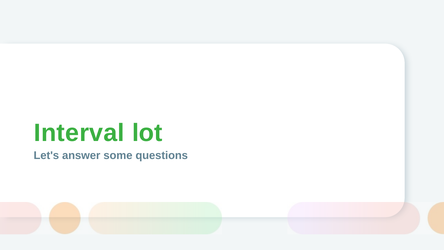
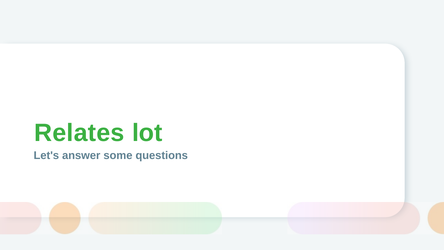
Interval: Interval -> Relates (79, 133)
